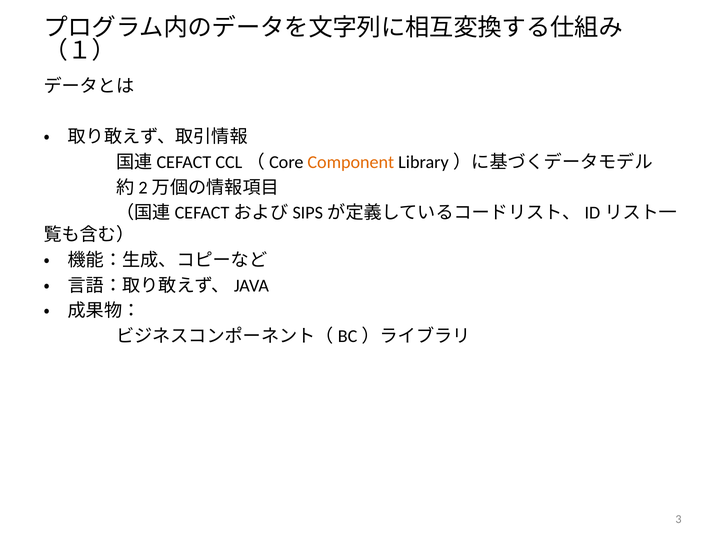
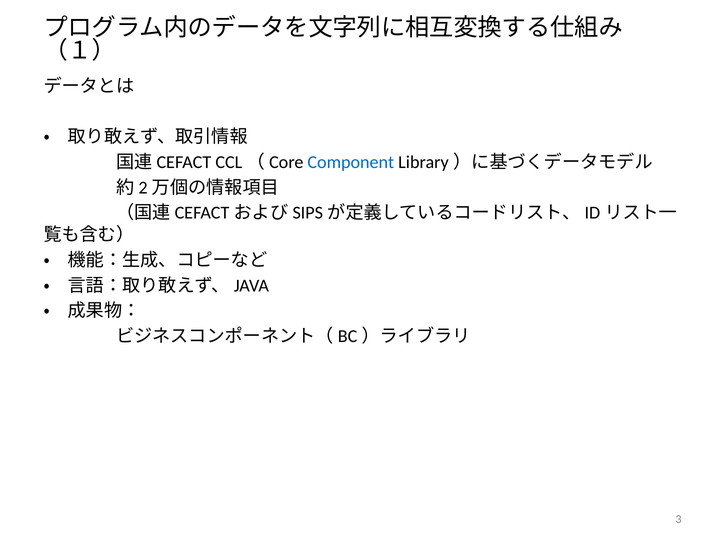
Component colour: orange -> blue (351, 162)
